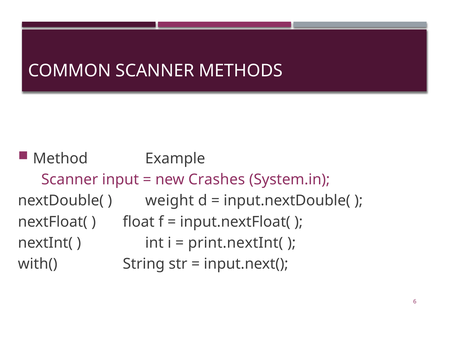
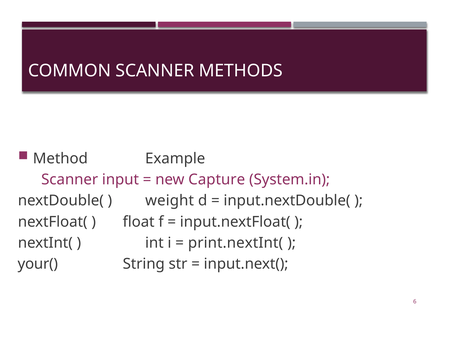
Crashes: Crashes -> Capture (217, 179)
with(: with( -> your( (38, 264)
